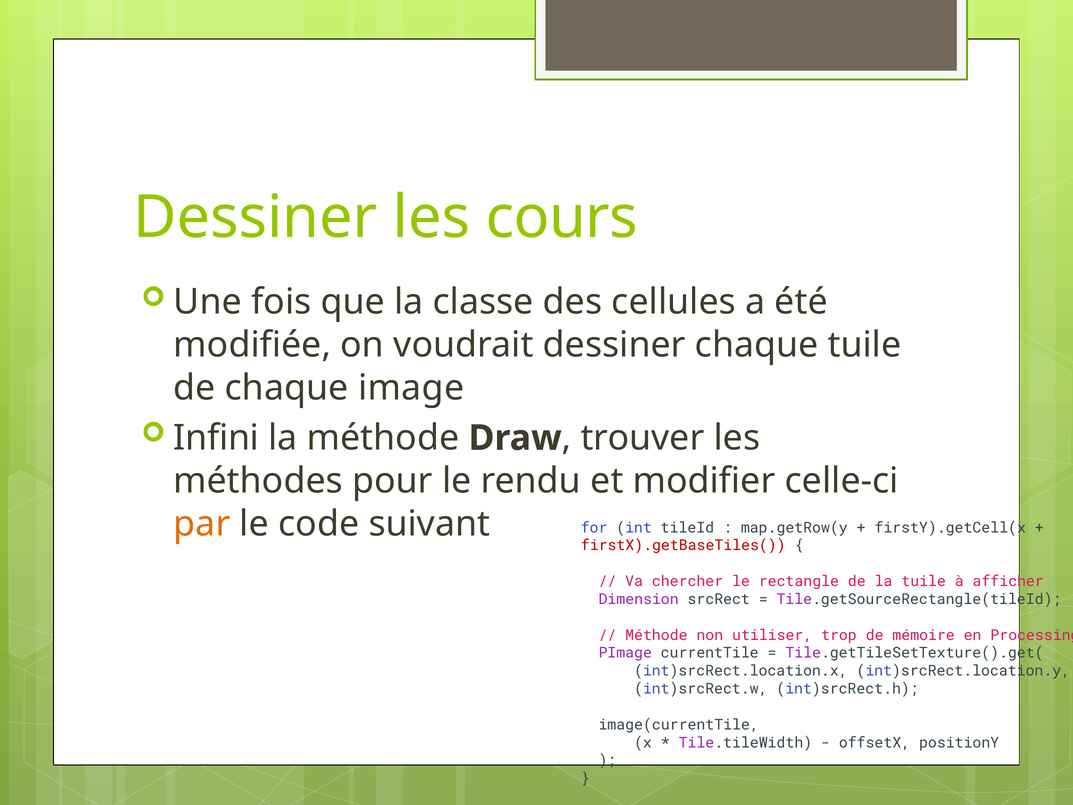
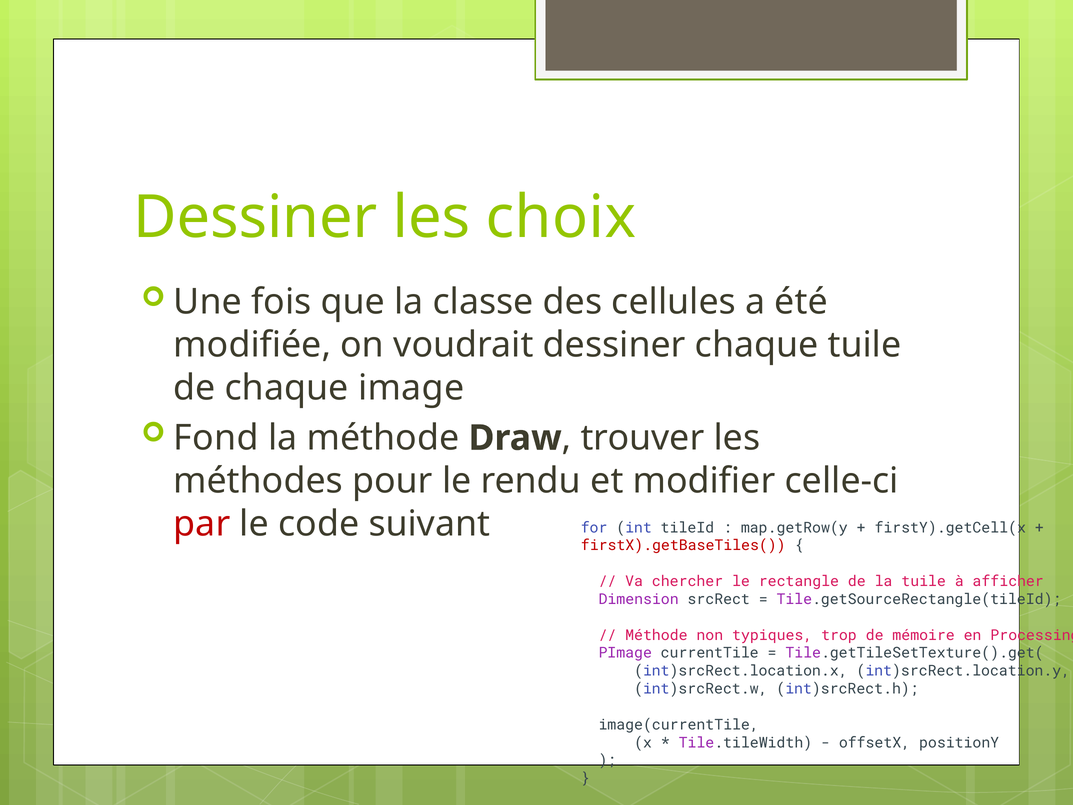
cours: cours -> choix (561, 218)
Infini: Infini -> Fond (216, 438)
par colour: orange -> red (202, 524)
utiliser: utiliser -> typiques (772, 635)
